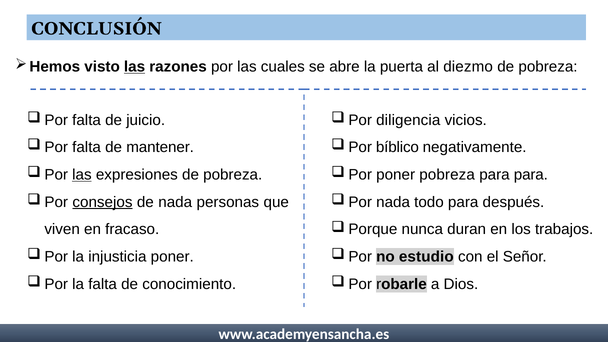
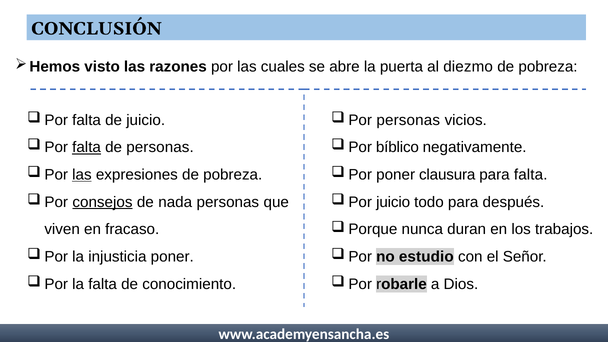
las underline: present -> none (135, 67)
diligencia: diligencia -> personas (408, 120)
falta underline: none -> present (87, 147)
de mantener: mantener -> personas (160, 147)
poner pobreza: pobreza -> clausura (447, 175)
para para: para -> falta (531, 175)
nada: nada -> juicio (393, 202)
